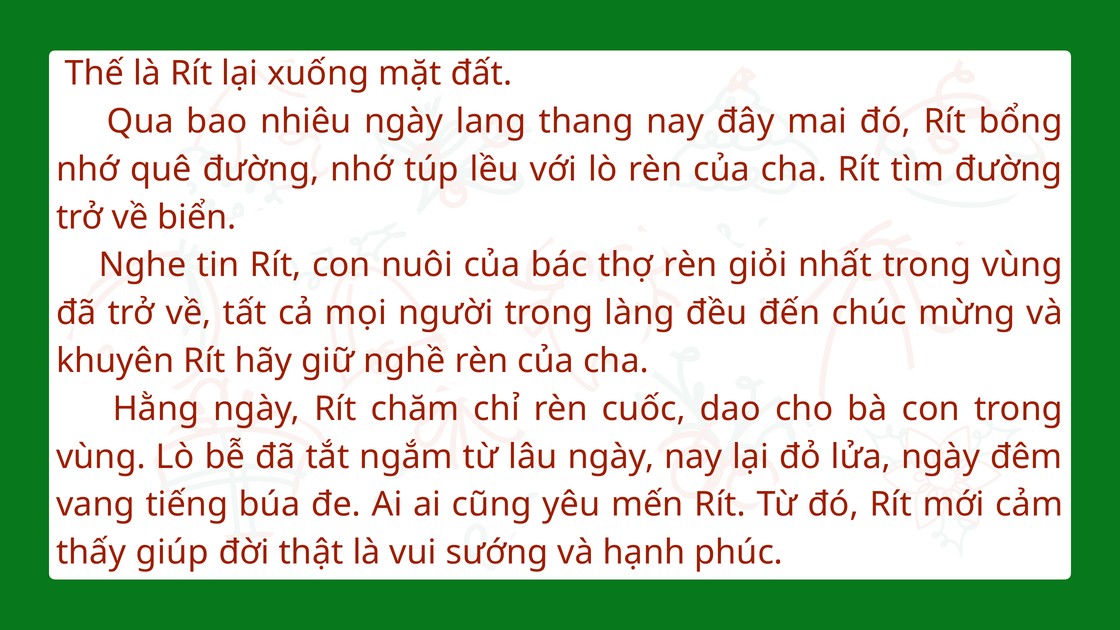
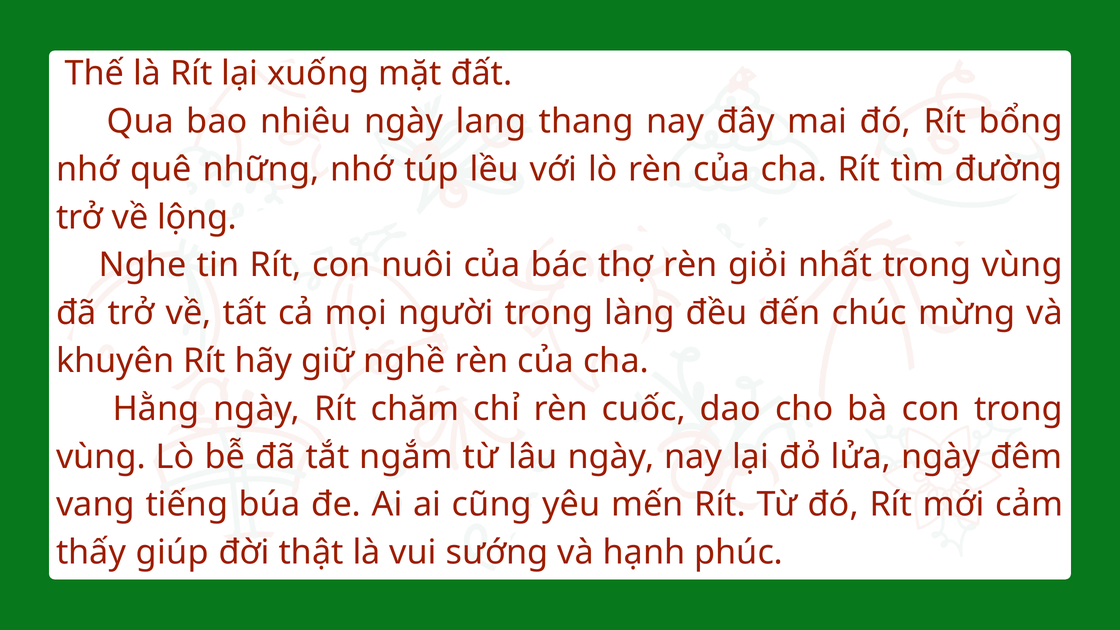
quê đường: đường -> những (261, 169)
biển: biển -> lộng (197, 217)
